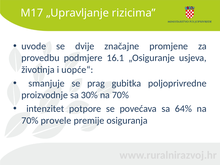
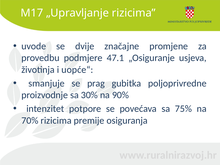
16.1: 16.1 -> 47.1 (115, 58)
30% na 70%: 70% -> 90% (120, 95)
64%: 64% -> 75% (183, 109)
70% provele: provele -> rizicima (56, 120)
